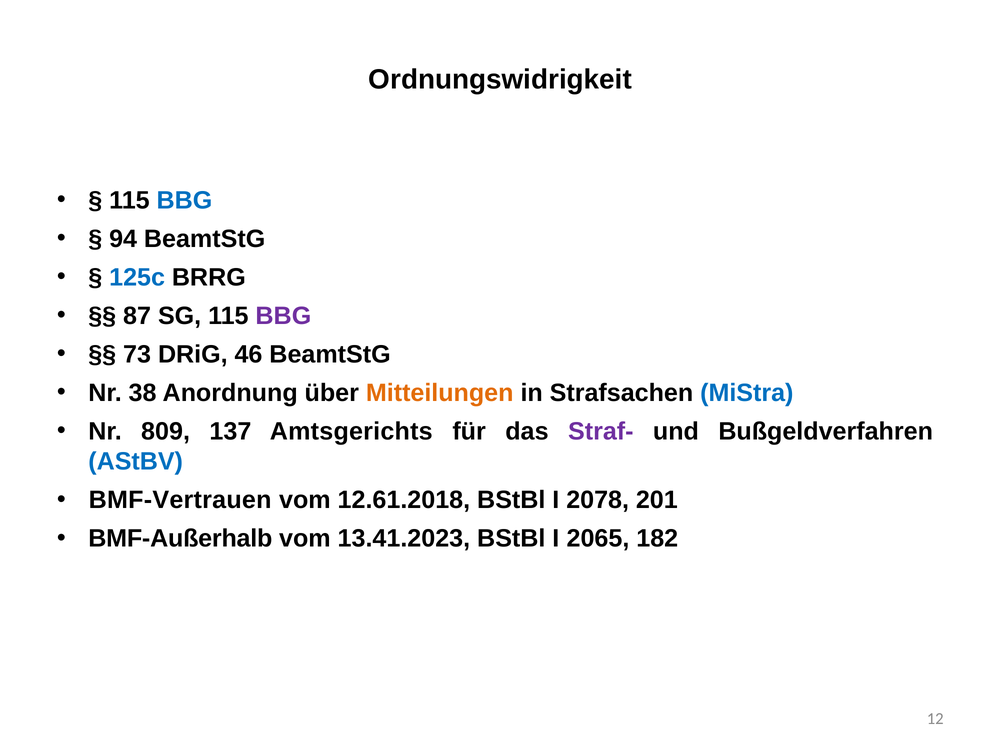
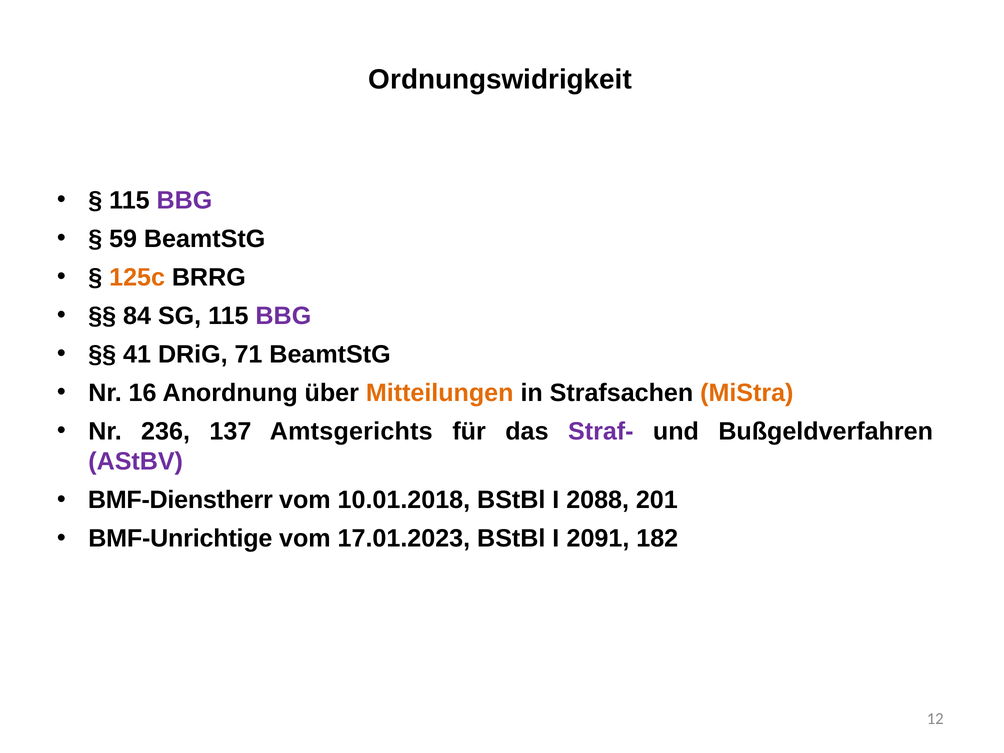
BBG colour: blue -> purple (184, 201)
94: 94 -> 59 (123, 239)
125c colour: blue -> orange (137, 278)
87: 87 -> 84 (137, 316)
73: 73 -> 41 (137, 355)
46: 46 -> 71 (249, 355)
38: 38 -> 16 (143, 393)
MiStra colour: blue -> orange (747, 393)
809: 809 -> 236 (166, 432)
AStBV colour: blue -> purple (136, 462)
BMF-Vertrauen: BMF-Vertrauen -> BMF-Dienstherr (180, 500)
12.61.2018: 12.61.2018 -> 10.01.2018 (404, 500)
2078: 2078 -> 2088 (598, 500)
BMF-Außerhalb: BMF-Außerhalb -> BMF-Unrichtige (180, 539)
13.41.2023: 13.41.2023 -> 17.01.2023 (404, 539)
2065: 2065 -> 2091 (598, 539)
